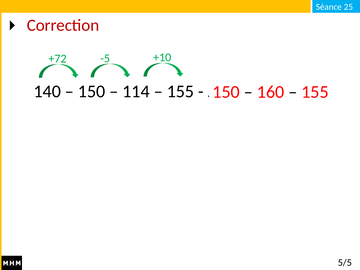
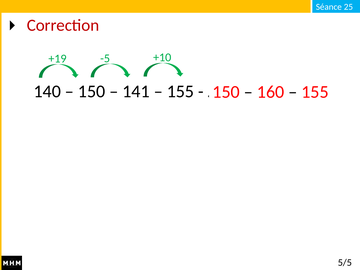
+72: +72 -> +19 (57, 59)
114: 114 -> 141 (136, 92)
